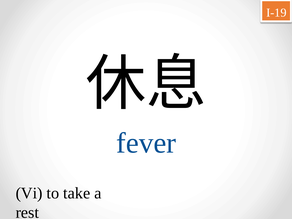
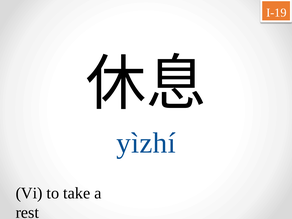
fever: fever -> yìzhí (146, 143)
